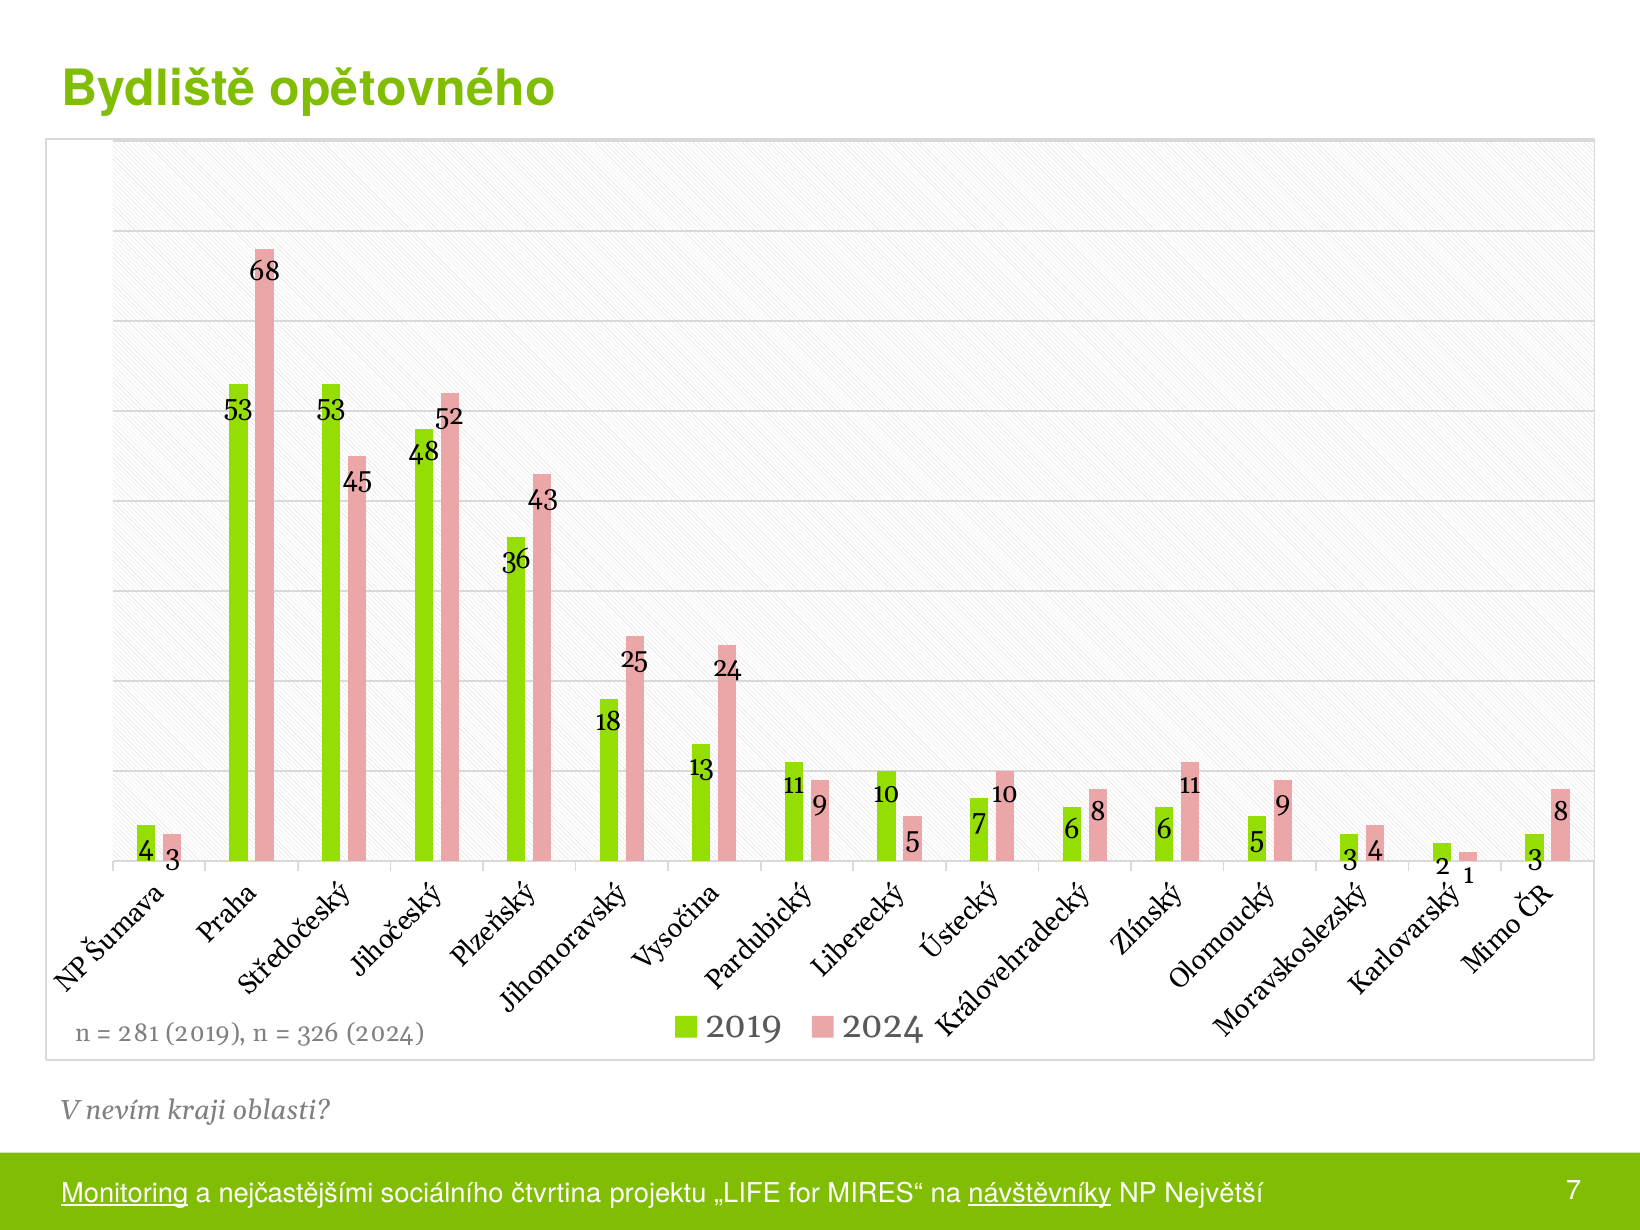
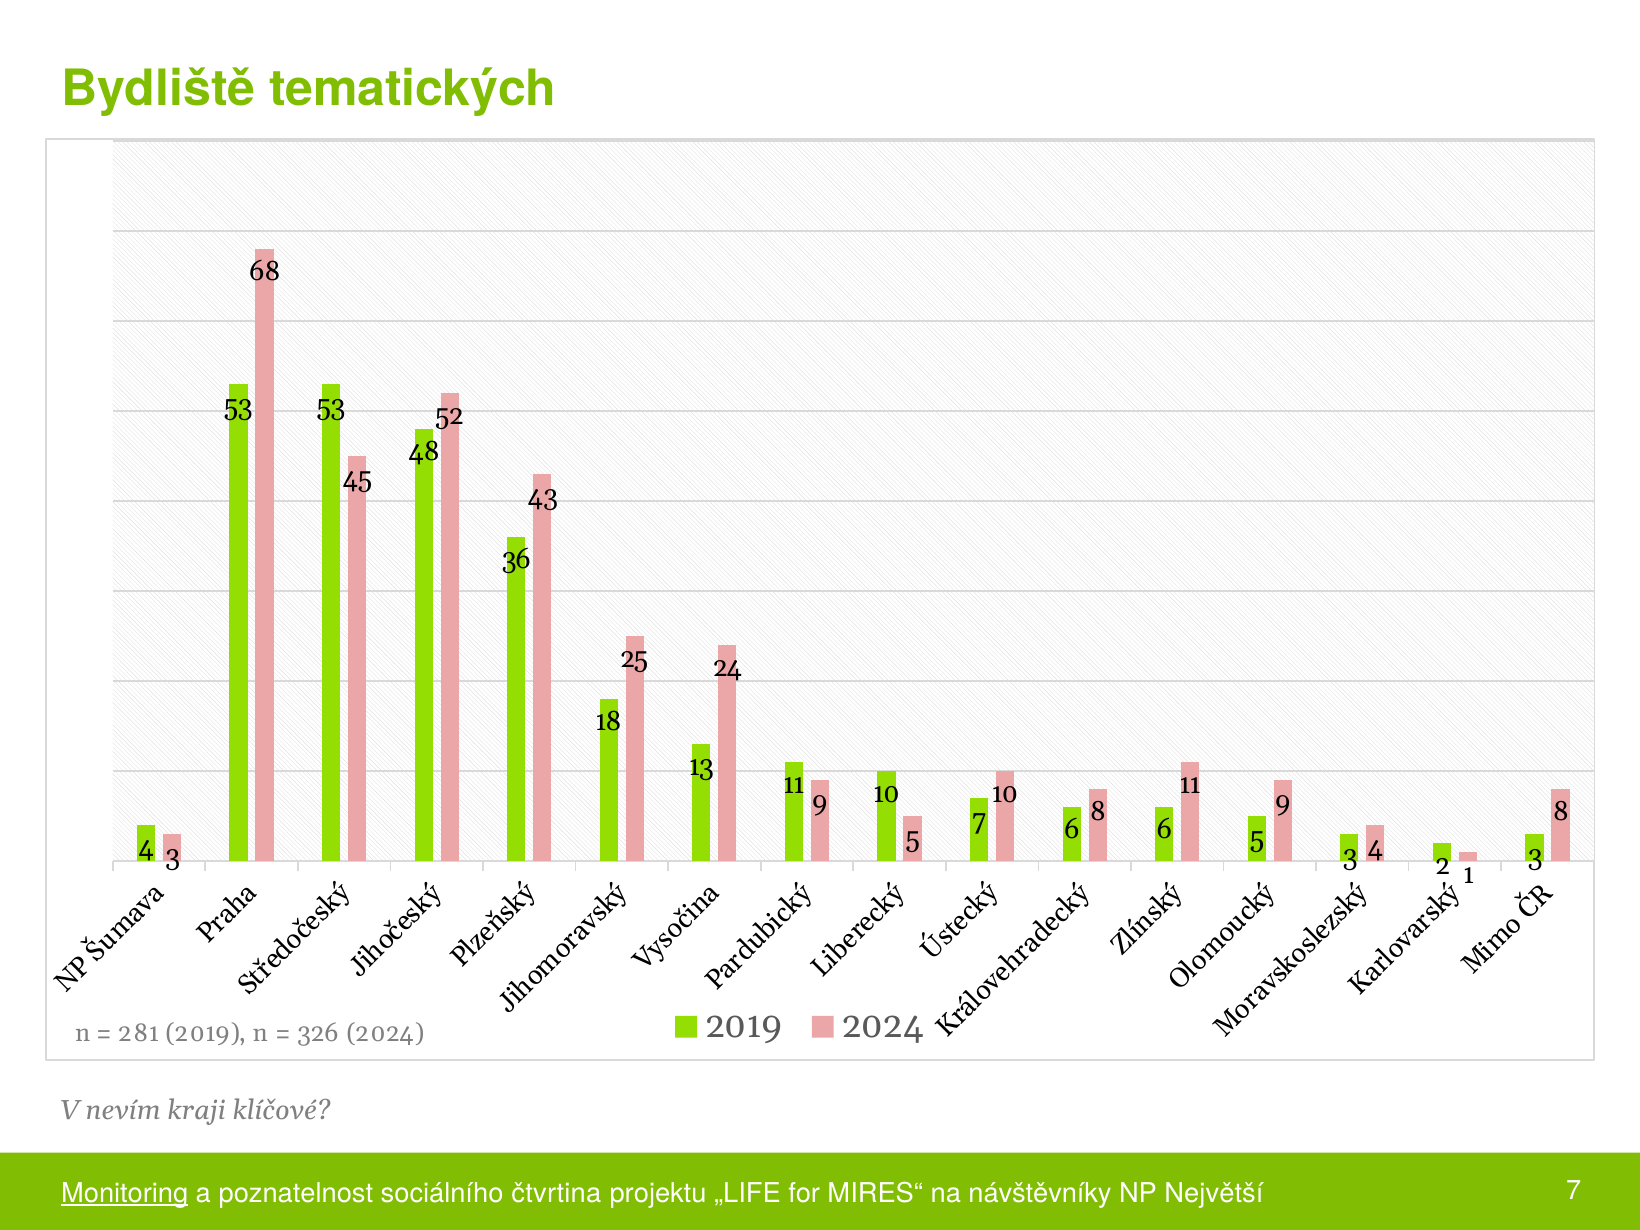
opětovného: opětovného -> tematických (413, 89)
oblasti: oblasti -> klíčové (281, 1110)
nejčastějšími: nejčastějšími -> poznatelnost (296, 1193)
návštěvníky underline: present -> none (1040, 1193)
